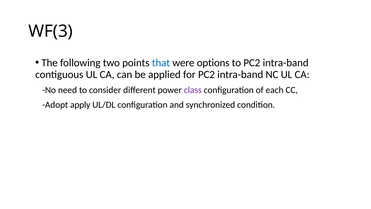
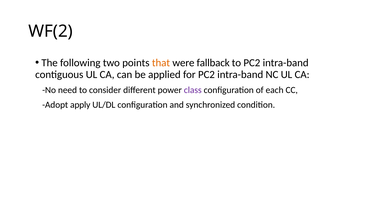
WF(3: WF(3 -> WF(2 (51, 31)
that colour: blue -> orange (161, 63)
options: options -> fallback (213, 63)
